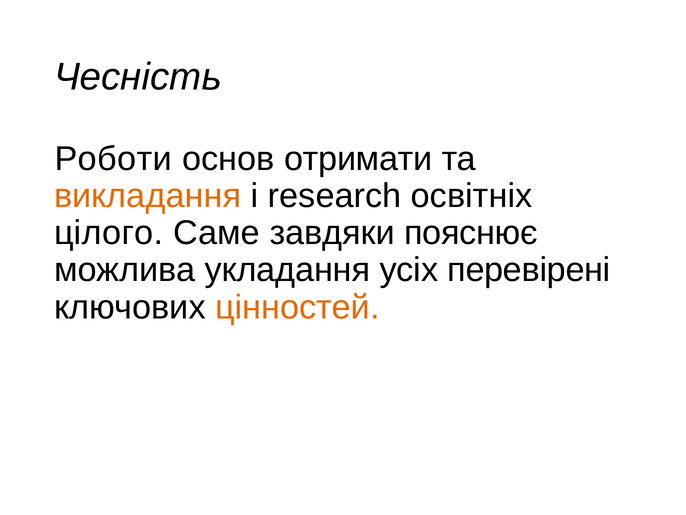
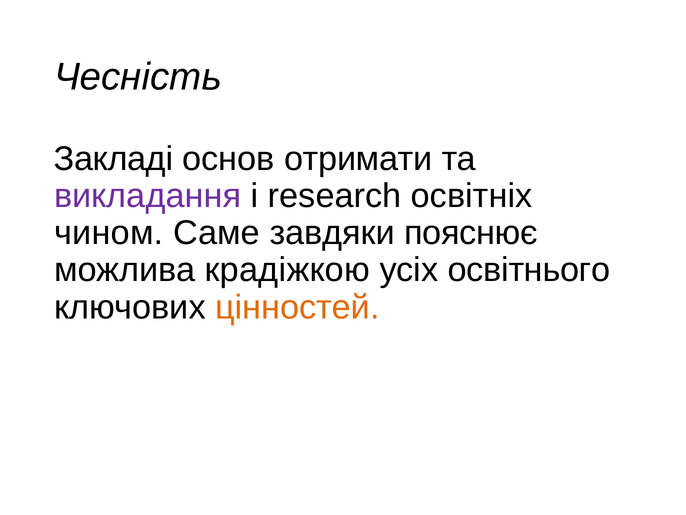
Роботи: Роботи -> Закладі (114, 159)
викладання colour: orange -> purple (148, 196)
цілого: цілого -> чином (109, 233)
укладання: укладання -> крадіжкою (287, 270)
перевірені: перевірені -> освітнього (529, 270)
